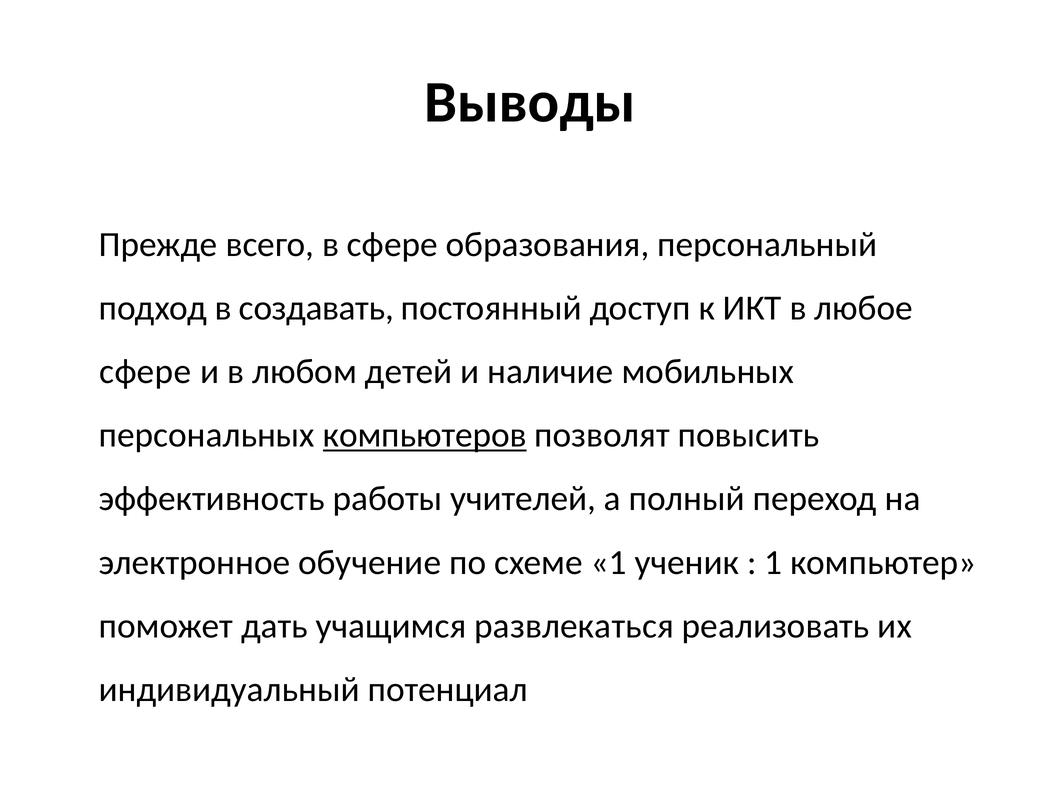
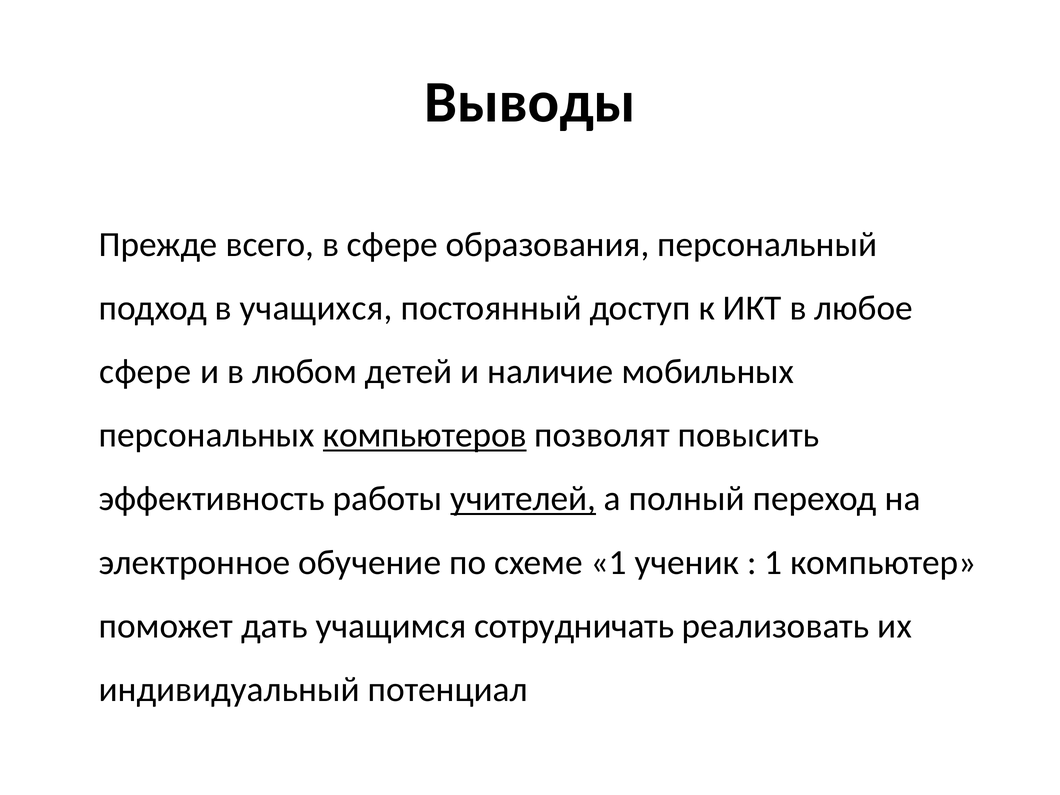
создавать: создавать -> учащихся (316, 308)
учителей underline: none -> present (523, 499)
развлекаться: развлекаться -> сотрудничать (574, 626)
